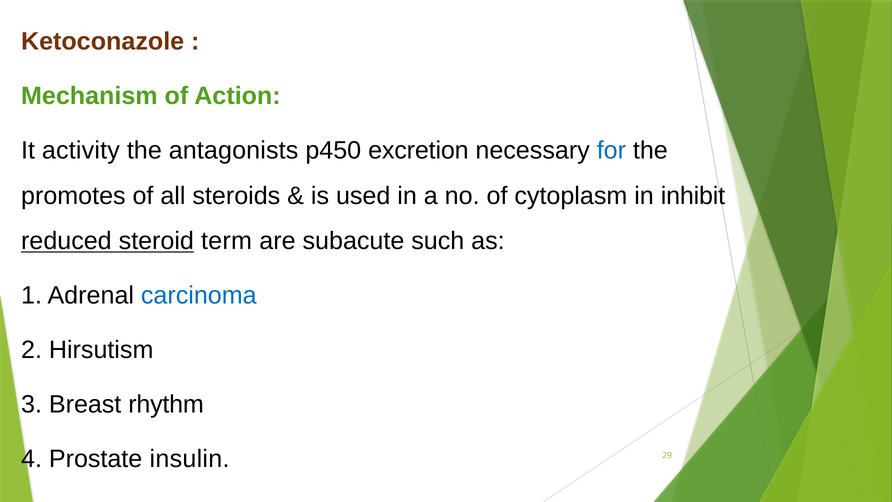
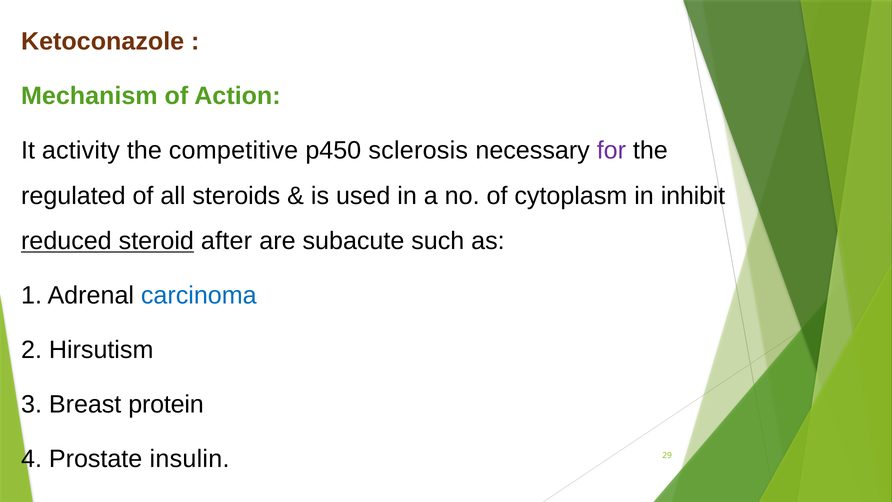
antagonists: antagonists -> competitive (233, 150)
excretion: excretion -> sclerosis (418, 150)
for colour: blue -> purple (611, 150)
promotes: promotes -> regulated (73, 196)
term: term -> after (227, 241)
rhythm: rhythm -> protein (166, 404)
